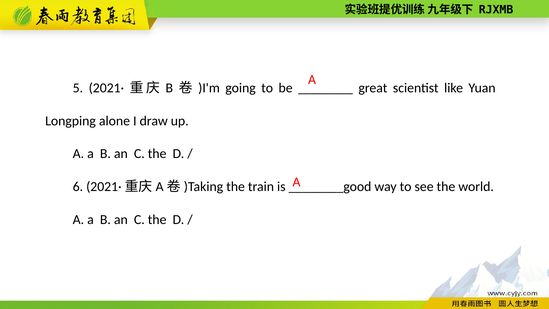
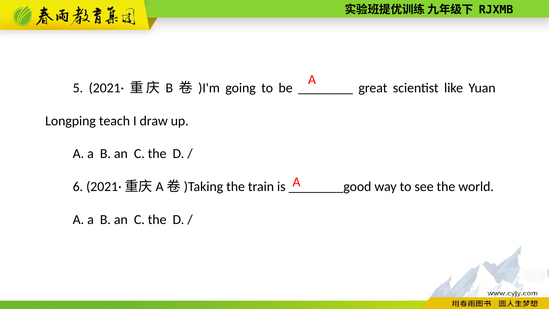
alone: alone -> teach (114, 121)
